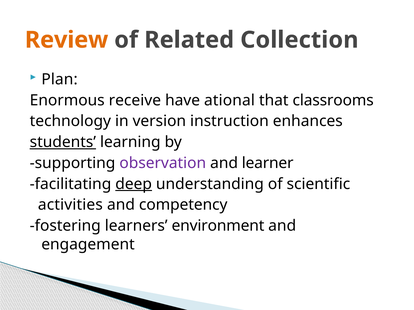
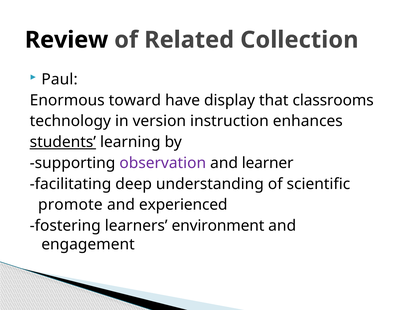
Review colour: orange -> black (67, 40)
Plan: Plan -> Paul (60, 80)
receive: receive -> toward (135, 100)
ational: ational -> display (230, 100)
deep underline: present -> none (134, 184)
activities: activities -> promote (70, 205)
competency: competency -> experienced (183, 205)
